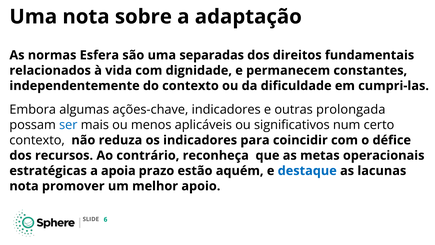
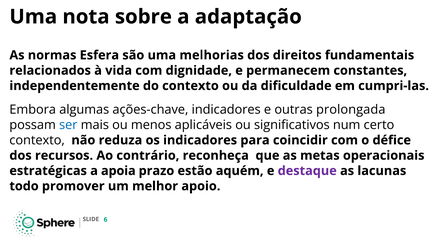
separadas: separadas -> melhorias (212, 55)
destaque colour: blue -> purple (307, 171)
nota: nota -> todo (24, 186)
